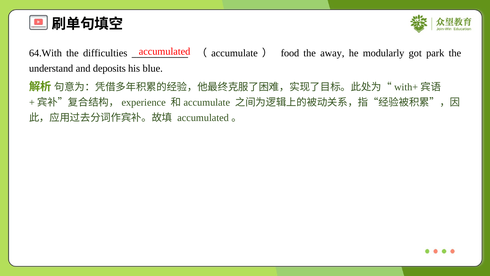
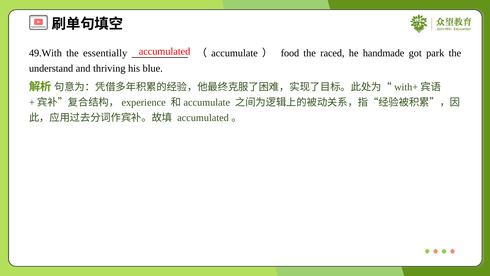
64.With: 64.With -> 49.With (45, 53)
difficulties: difficulties -> essentially (105, 53)
away: away -> raced (332, 53)
modularly: modularly -> handmade (384, 53)
deposits: deposits -> thriving (109, 68)
